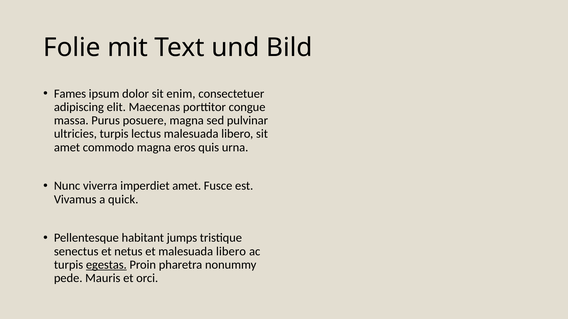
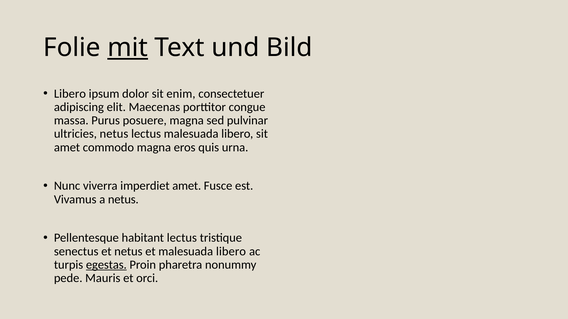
mit underline: none -> present (128, 48)
Fames: Fames -> Libero (70, 94)
ultricies turpis: turpis -> netus (114, 134)
a quick: quick -> netus (123, 200)
habitant jumps: jumps -> lectus (182, 238)
